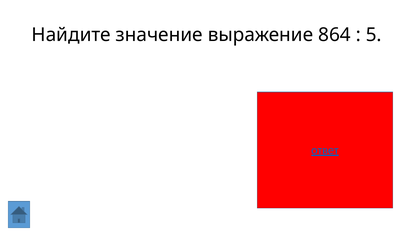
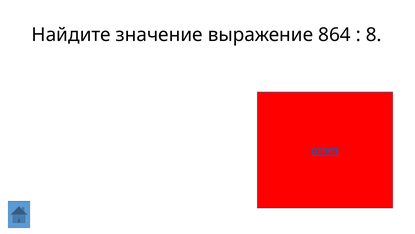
5: 5 -> 8 (374, 35)
